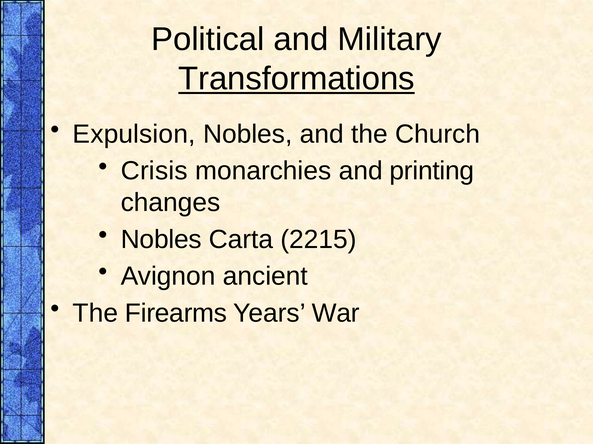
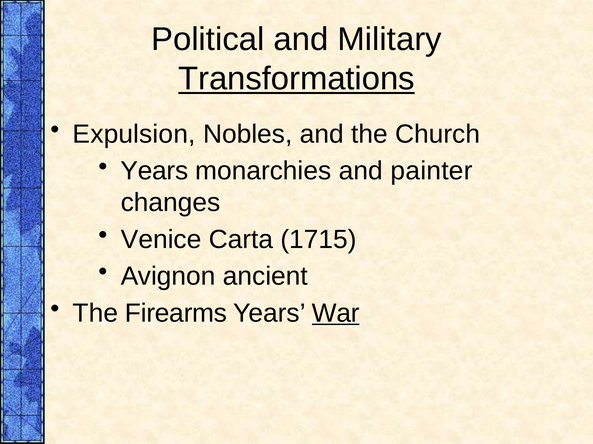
Crisis: Crisis -> Years (154, 171)
printing: printing -> painter (432, 171)
Nobles: Nobles -> Venice (161, 240)
2215: 2215 -> 1715 (319, 240)
War underline: none -> present (336, 314)
